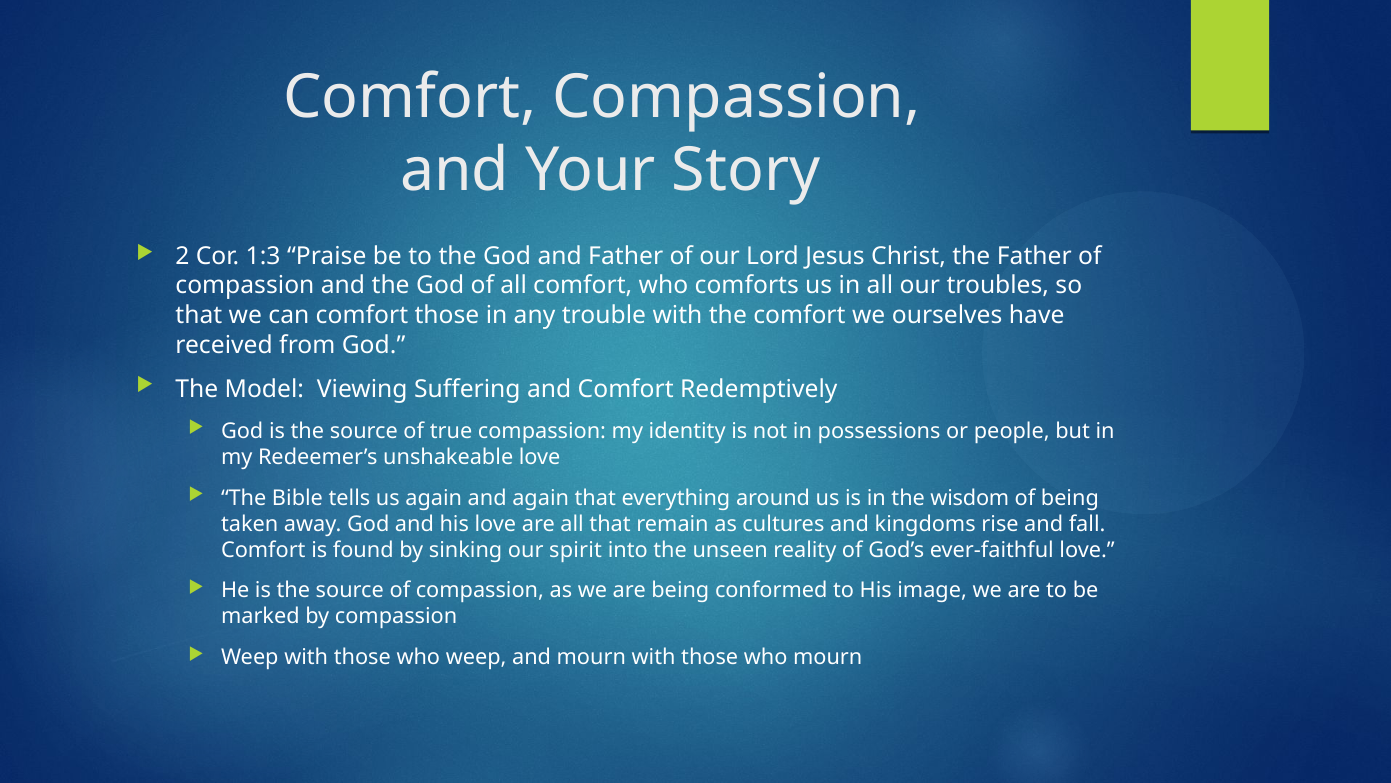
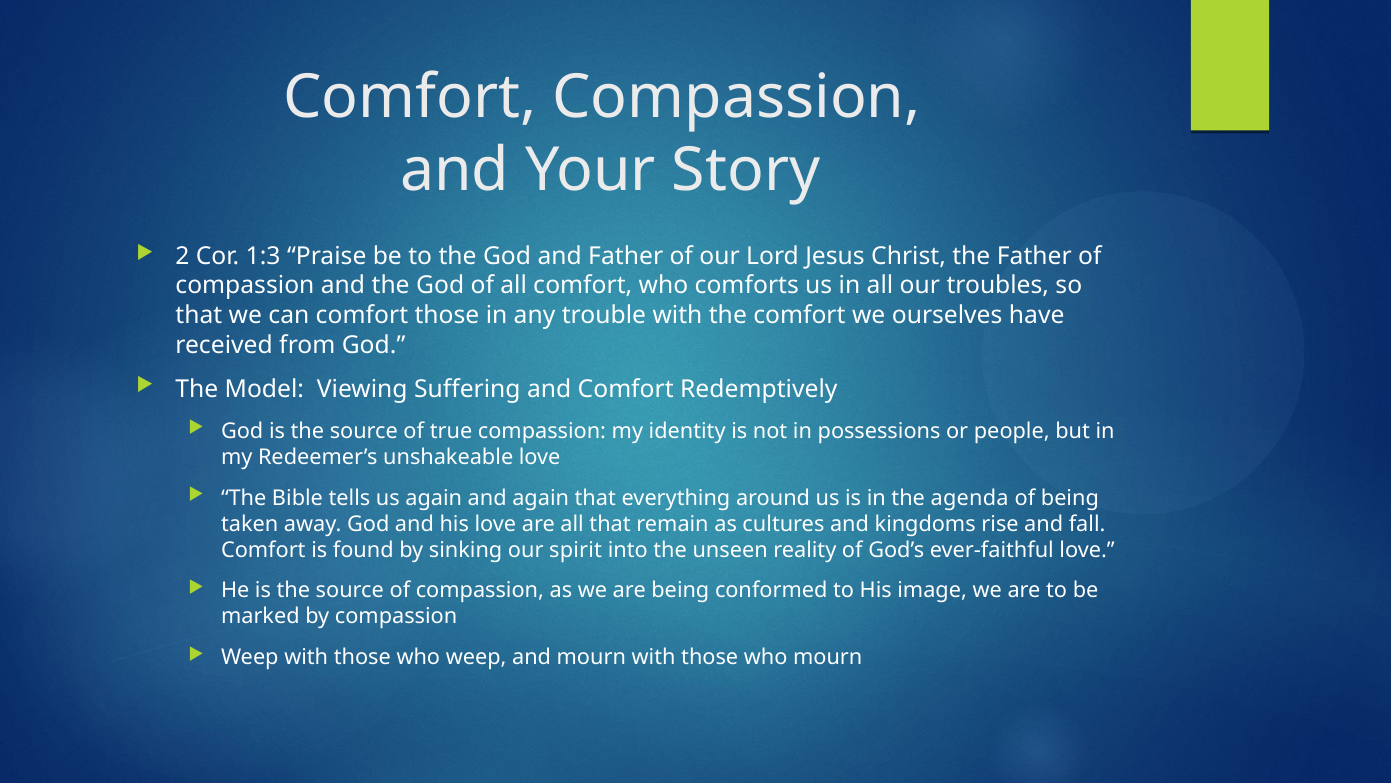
wisdom: wisdom -> agenda (970, 498)
